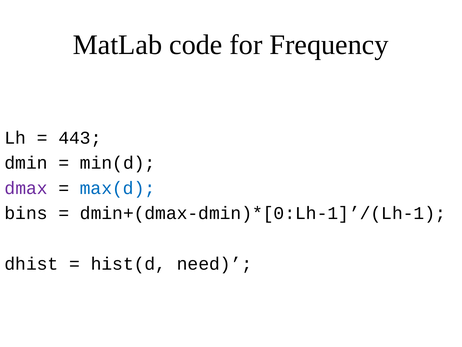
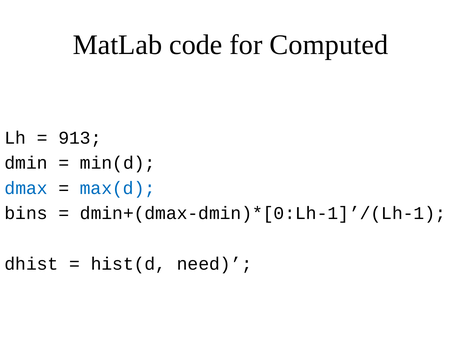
Frequency: Frequency -> Computed (329, 45)
443: 443 -> 913 (80, 138)
dmax colour: purple -> blue (26, 188)
